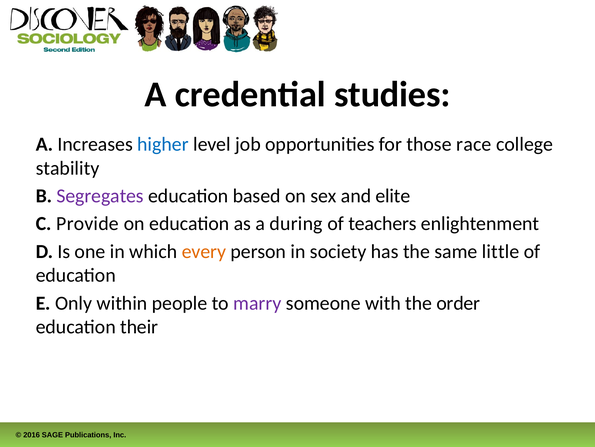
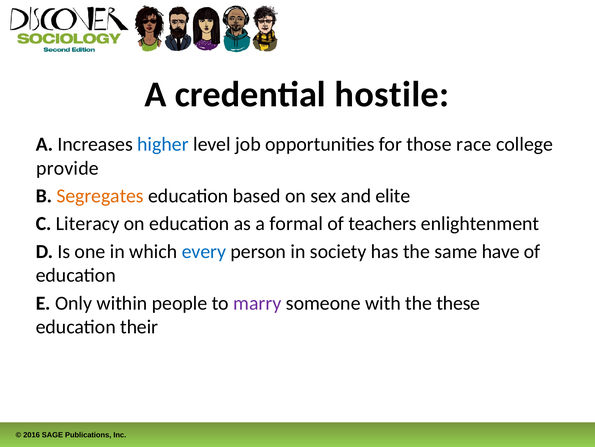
studies: studies -> hostile (392, 94)
stability: stability -> provide (67, 168)
Segregates colour: purple -> orange (100, 196)
Provide: Provide -> Literacy (88, 223)
during: during -> formal (296, 223)
every colour: orange -> blue (204, 251)
little: little -> have (501, 251)
order: order -> these (458, 303)
